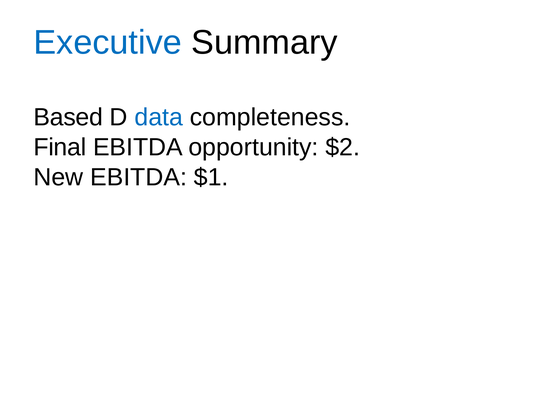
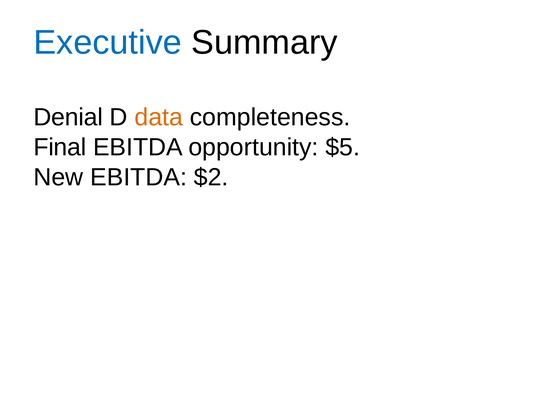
Based: Based -> Denial (68, 117)
data colour: blue -> orange (159, 117)
$2: $2 -> $5 (343, 147)
$1: $1 -> $2 (211, 177)
